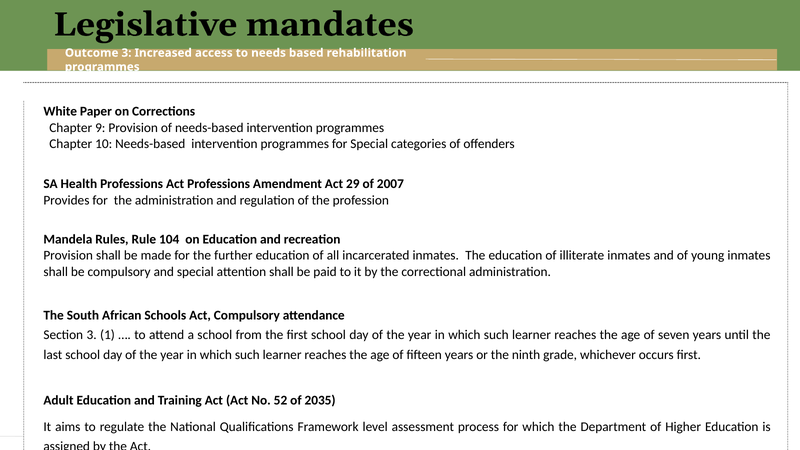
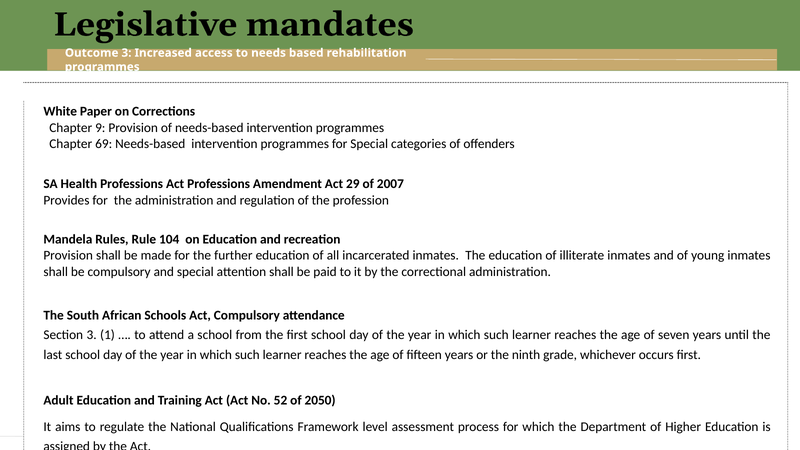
10: 10 -> 69 (104, 144)
2035: 2035 -> 2050 (320, 400)
